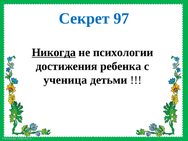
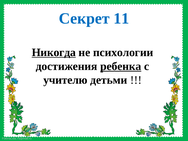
97: 97 -> 11 (121, 18)
ребенка underline: none -> present (121, 66)
ученица: ученица -> учителю (65, 80)
